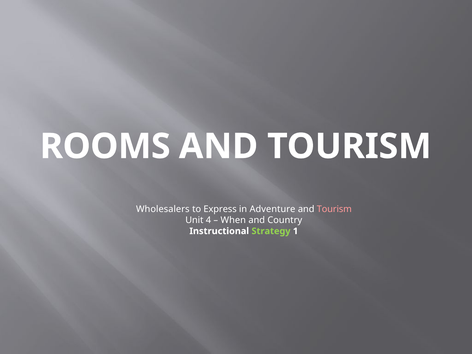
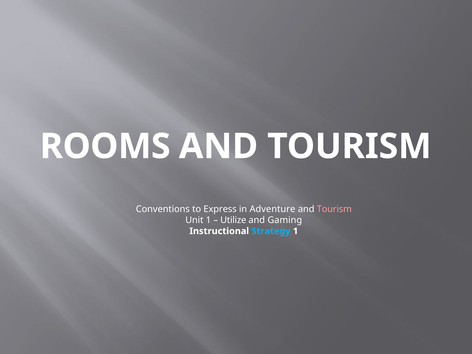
Wholesalers: Wholesalers -> Conventions (163, 209)
Unit 4: 4 -> 1 (208, 220)
When: When -> Utilize (233, 220)
Country: Country -> Gaming (285, 220)
Strategy colour: light green -> light blue (271, 231)
